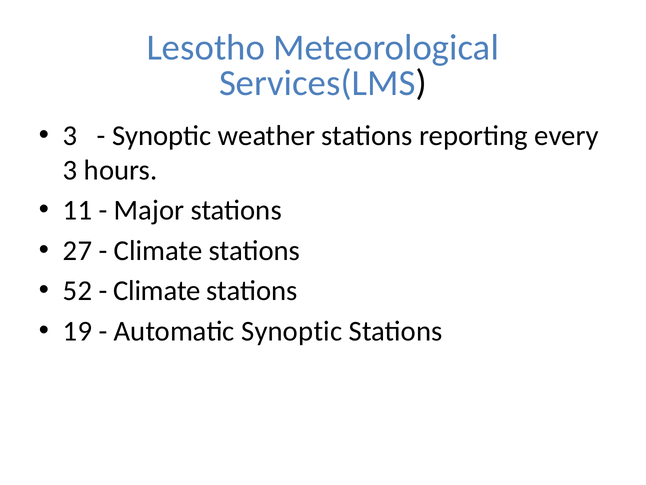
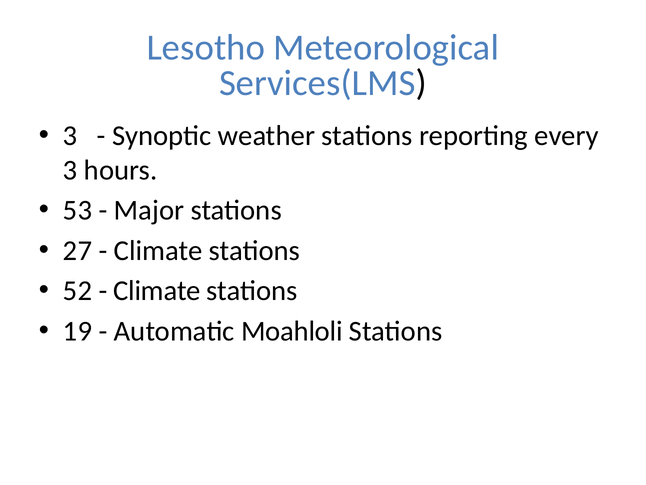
11: 11 -> 53 (78, 210)
Automatic Synoptic: Synoptic -> Moahloli (292, 331)
